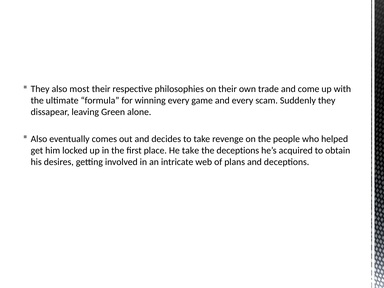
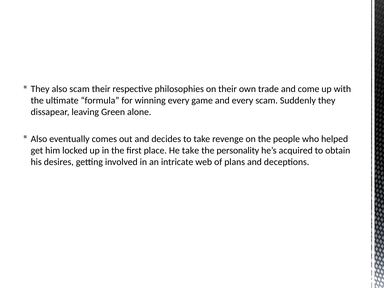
also most: most -> scam (80, 89)
the deceptions: deceptions -> personality (238, 150)
